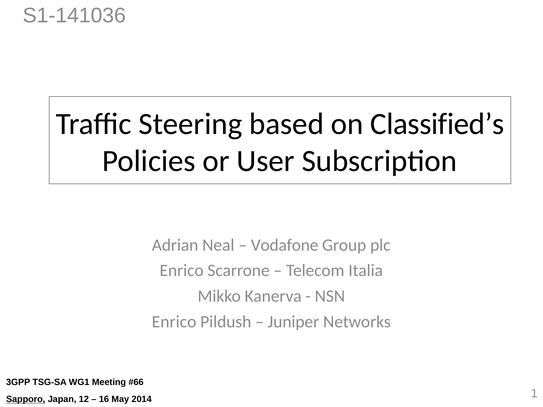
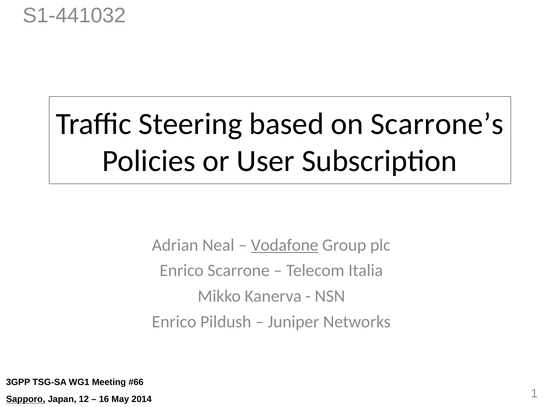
S1-141036: S1-141036 -> S1-441032 (74, 16)
Classified’s: Classified’s -> Scarrone’s (437, 124)
Vodafone underline: none -> present (285, 245)
